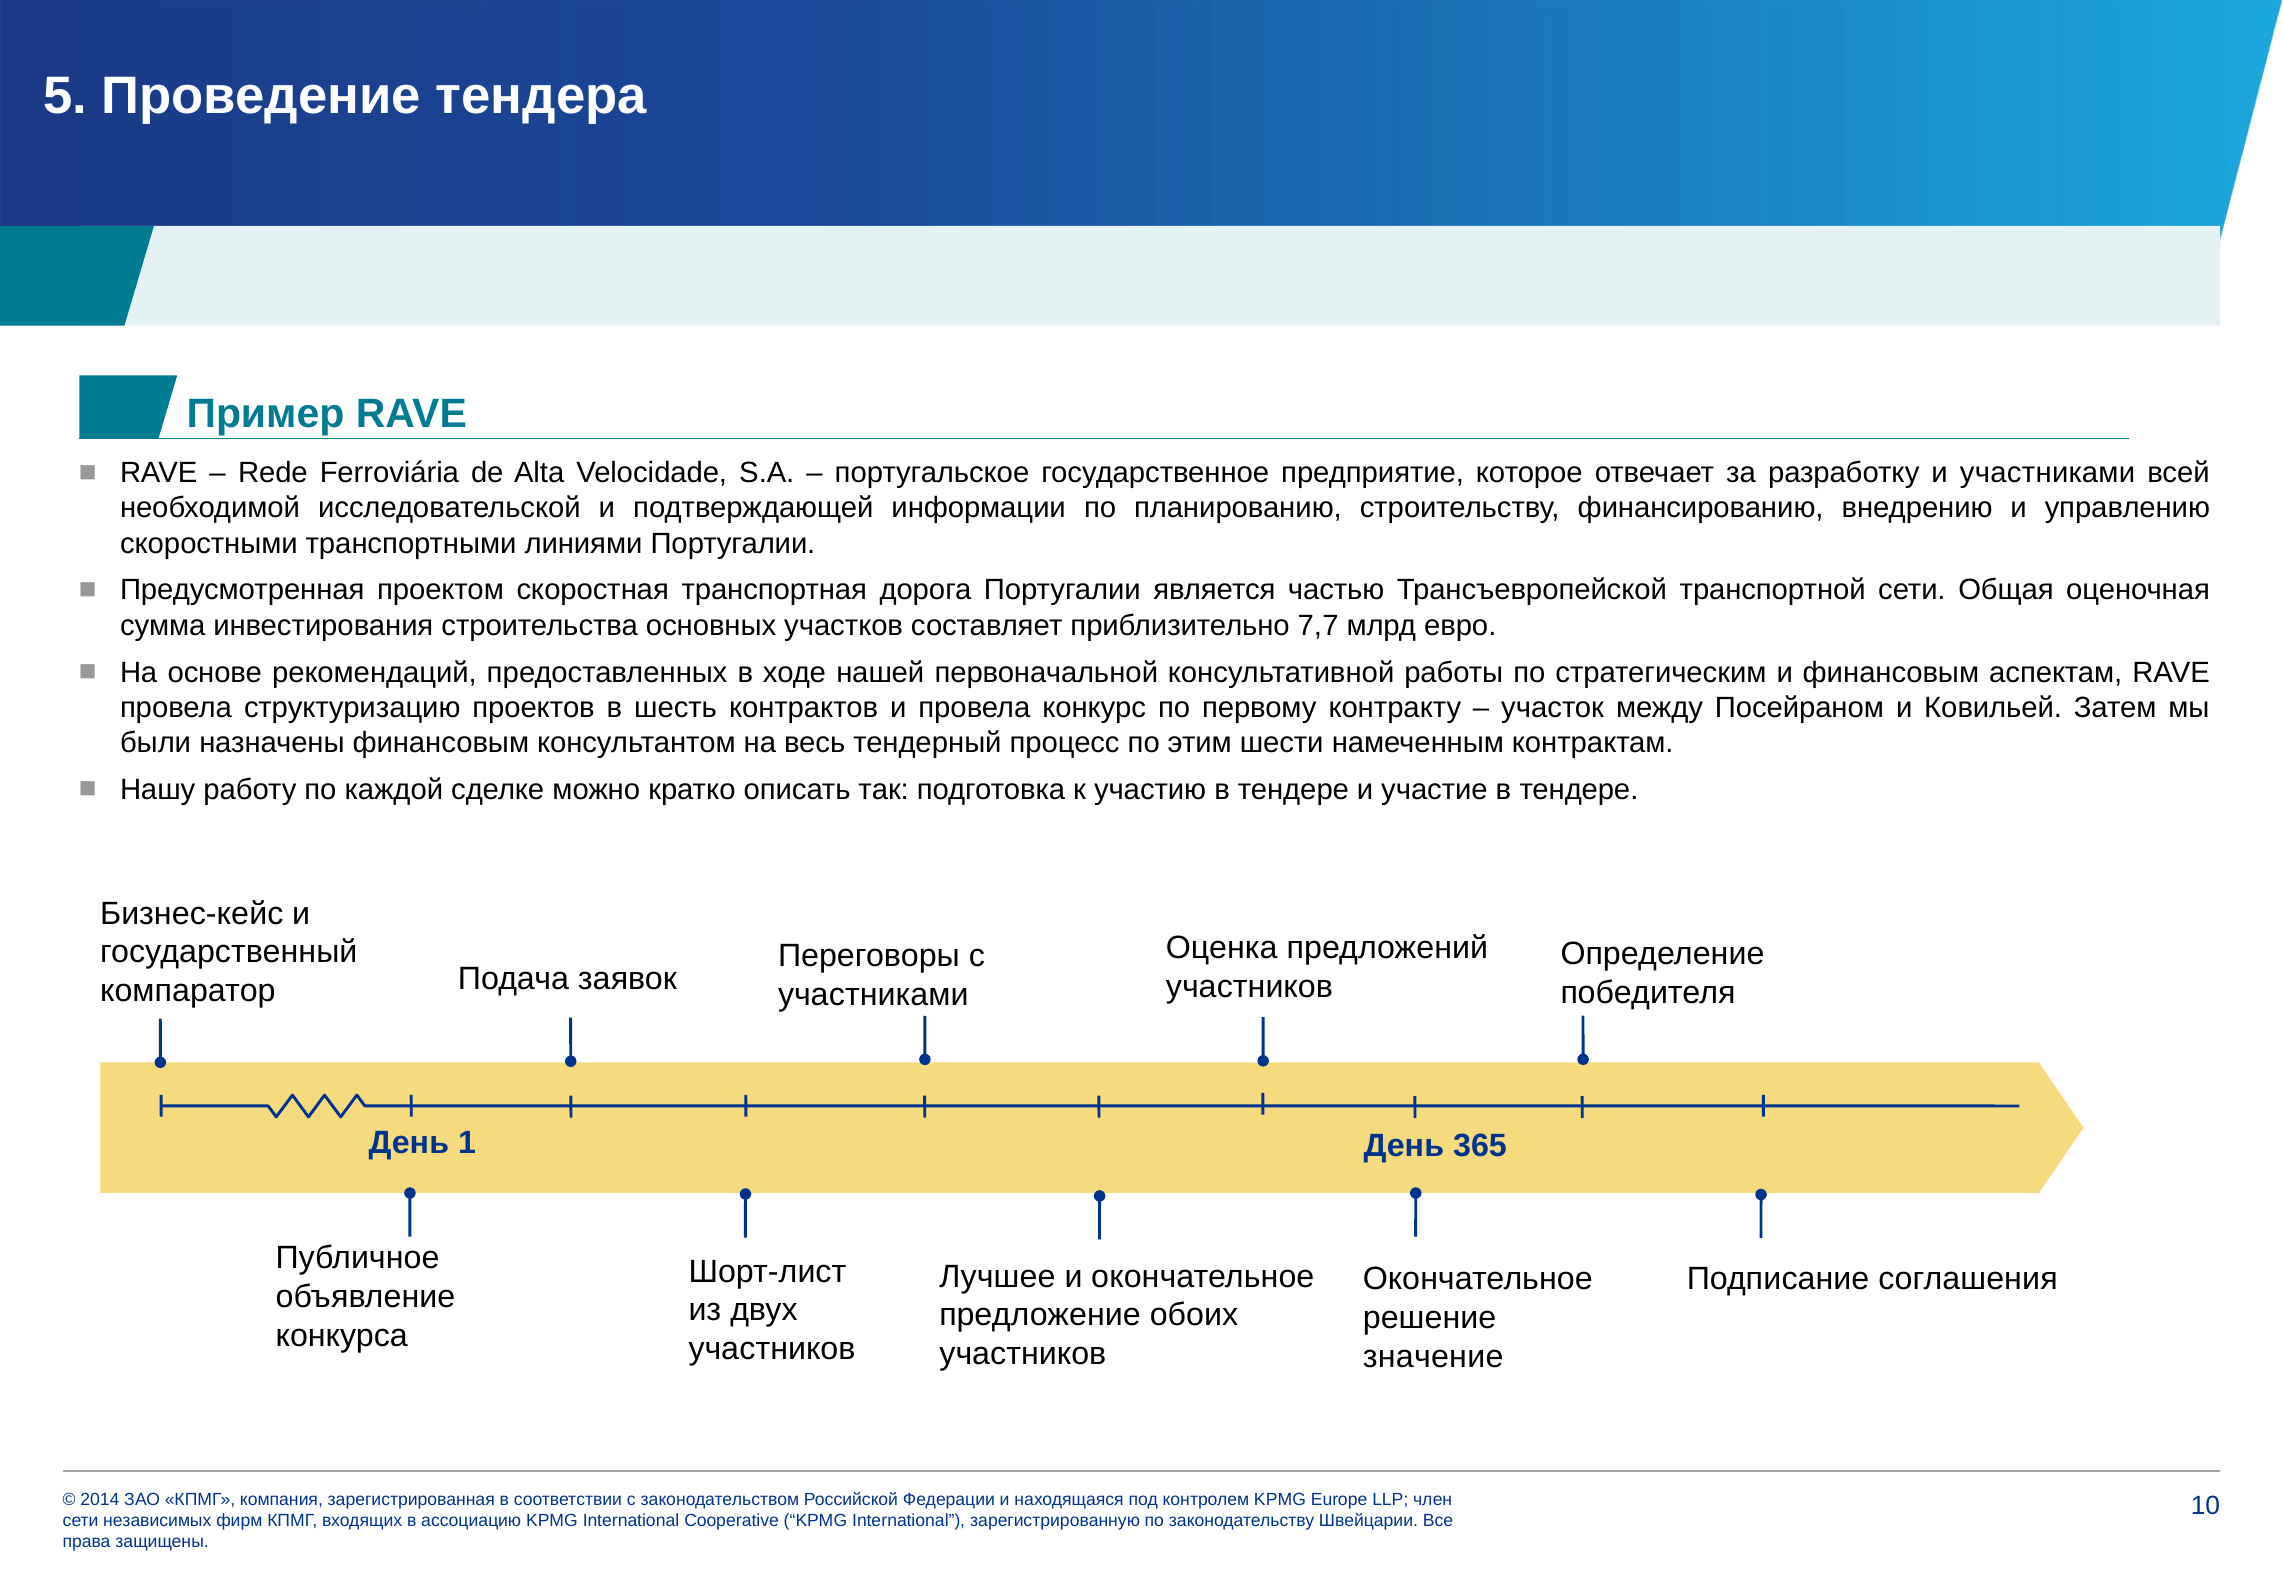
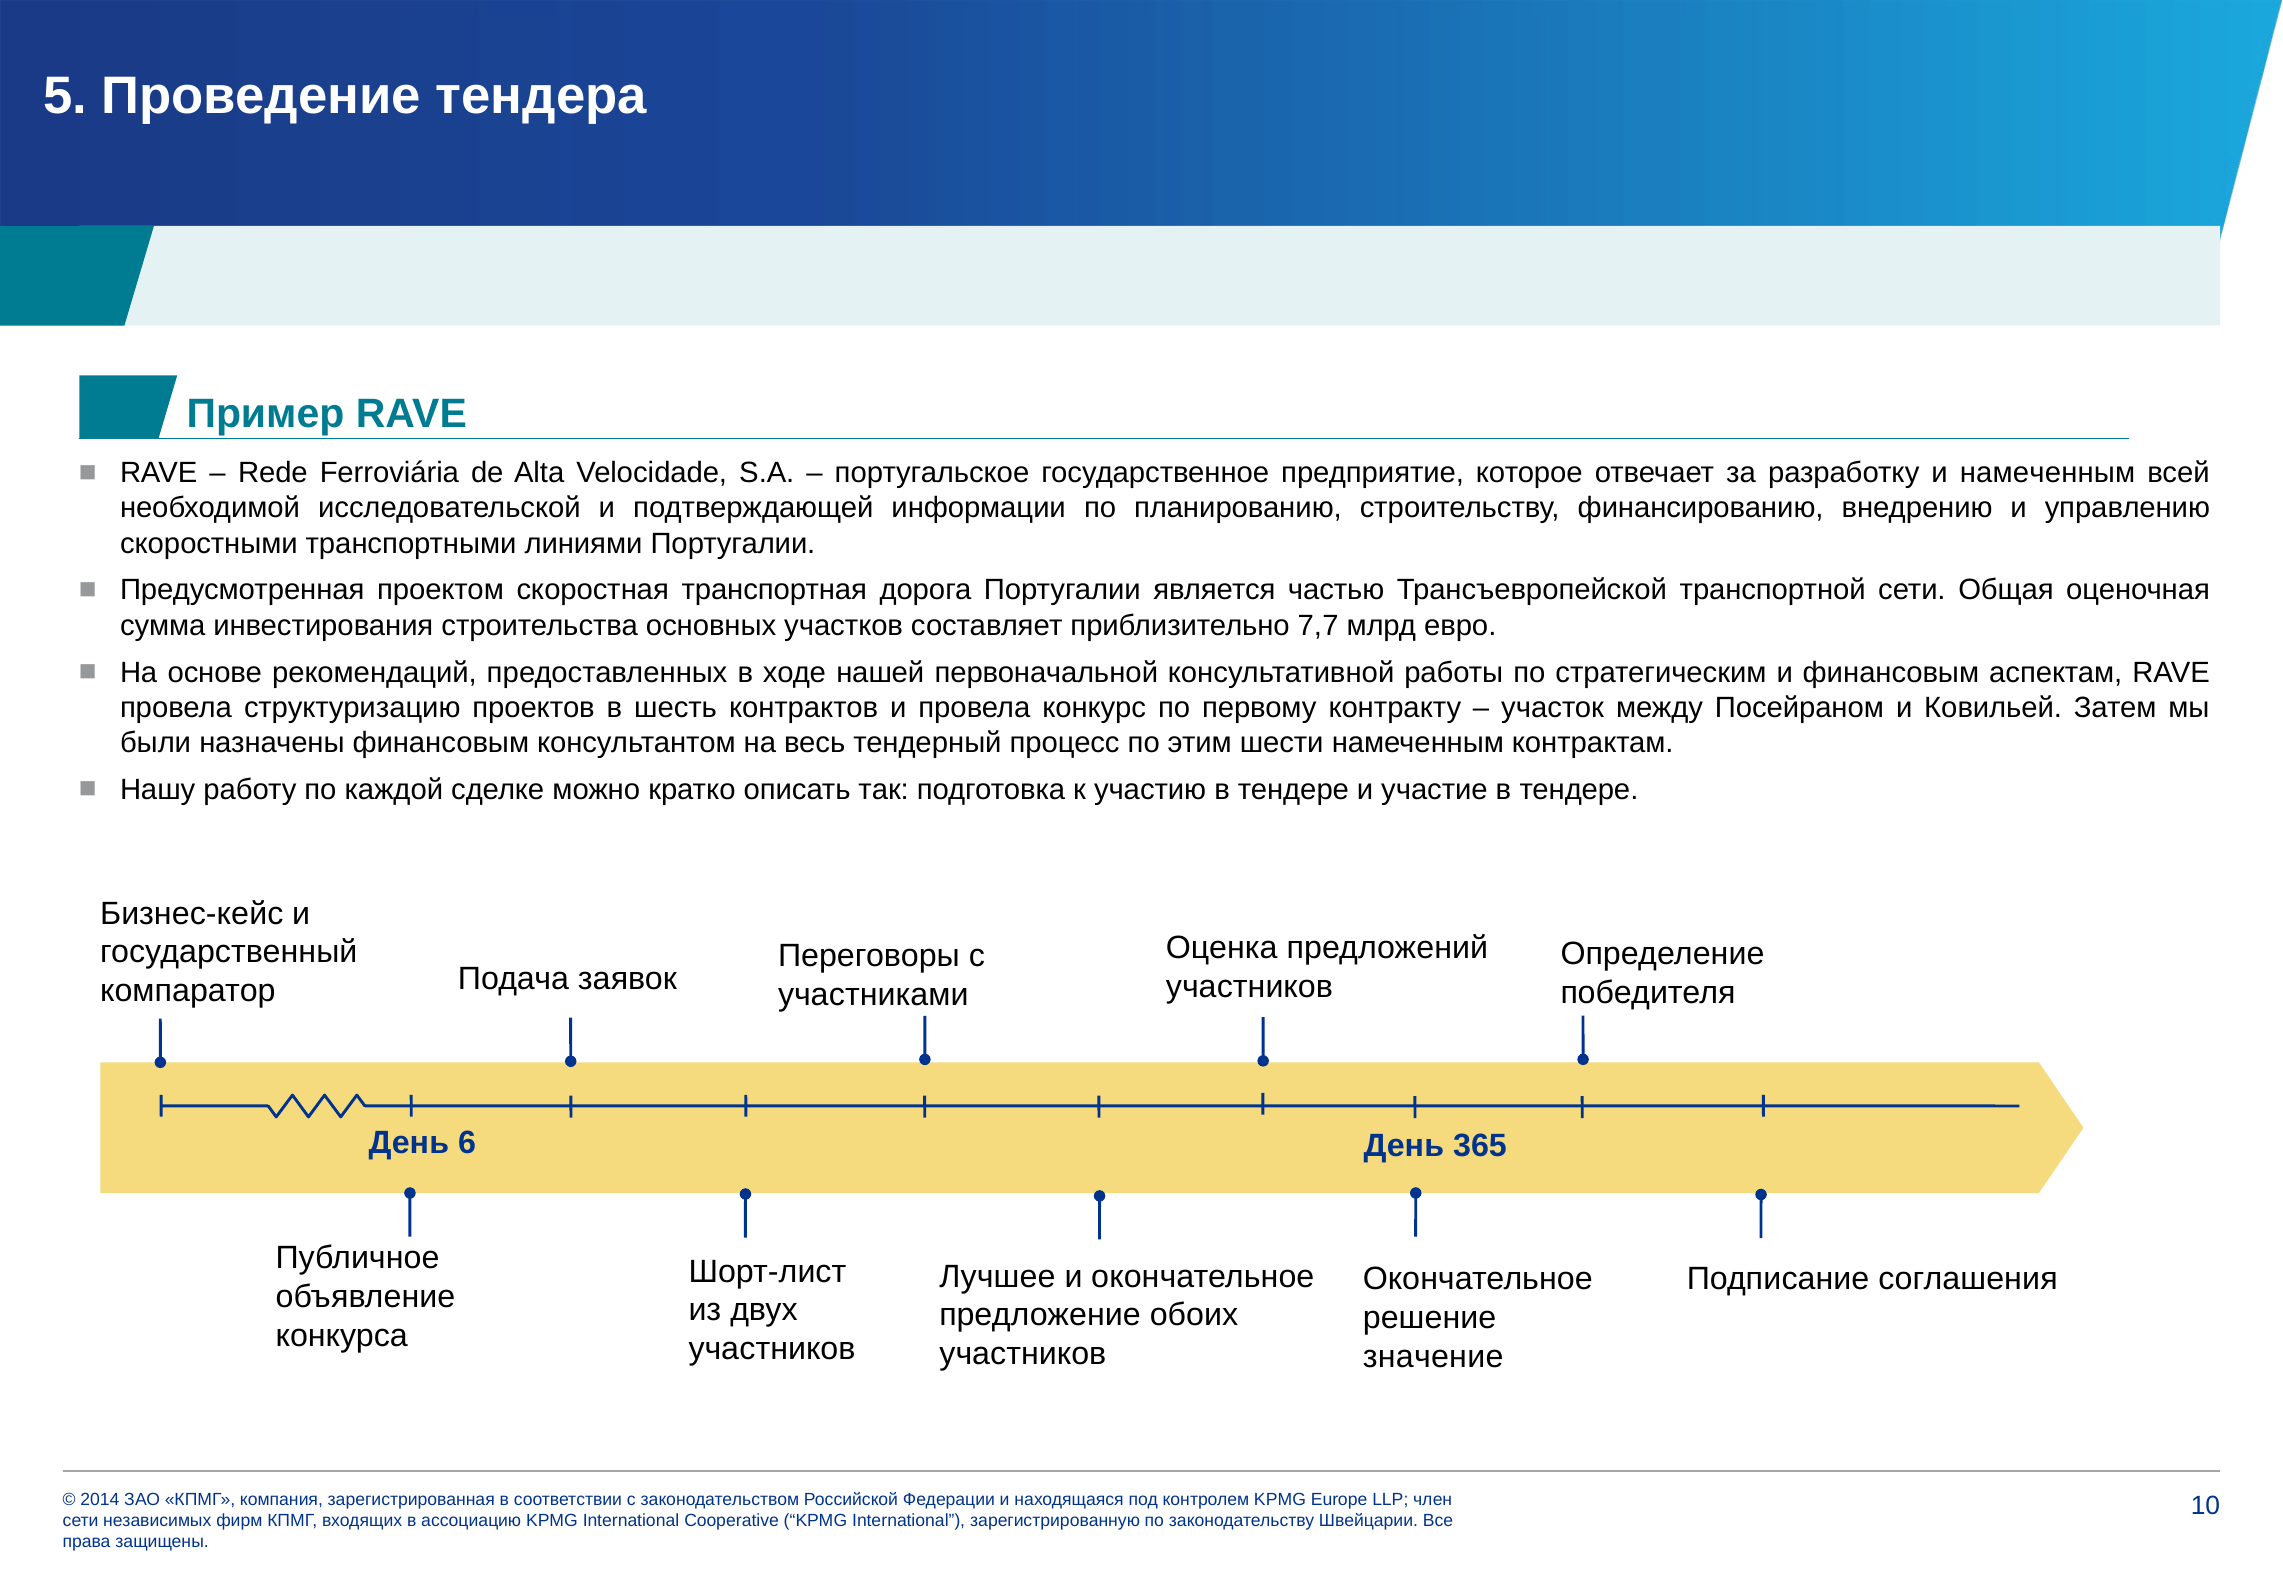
и участниками: участниками -> намеченным (2048, 473)
1: 1 -> 6 (467, 1142)
